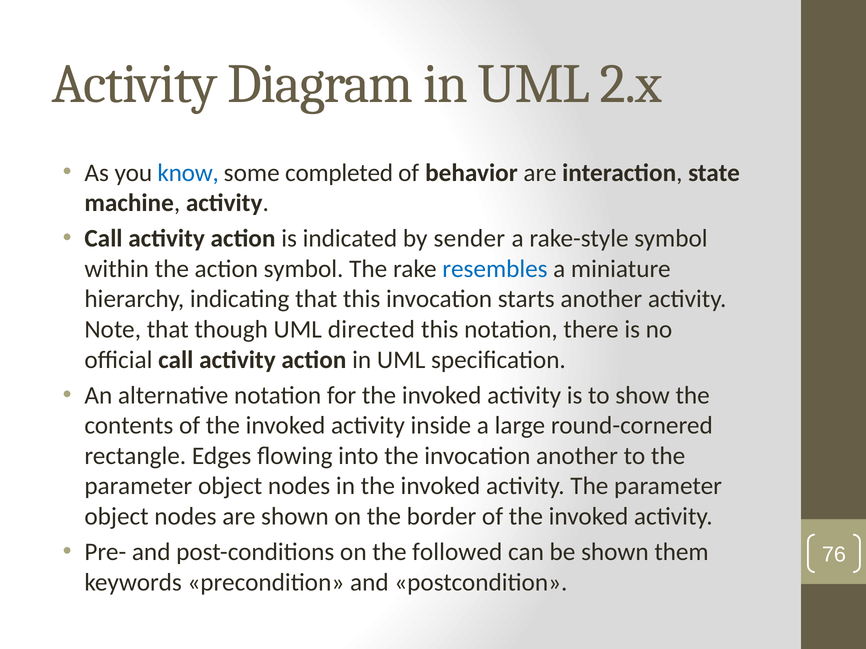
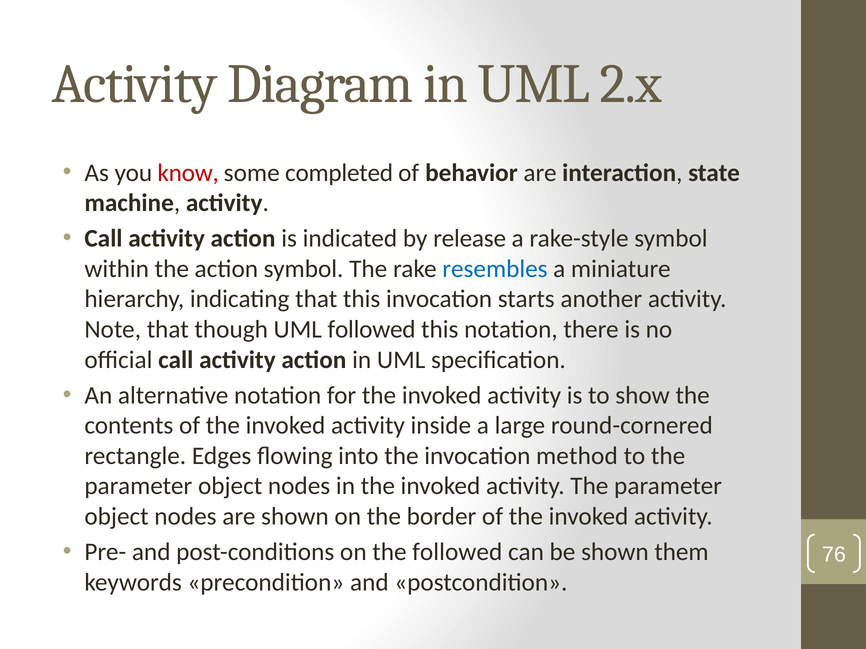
know colour: blue -> red (188, 173)
sender: sender -> release (470, 239)
UML directed: directed -> followed (372, 330)
invocation another: another -> method (577, 456)
